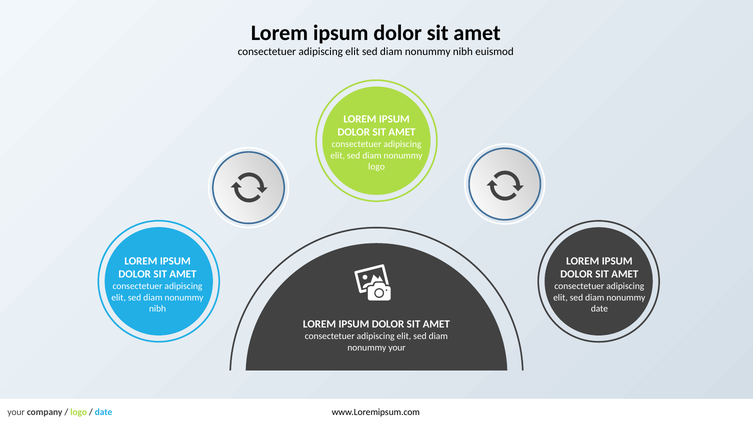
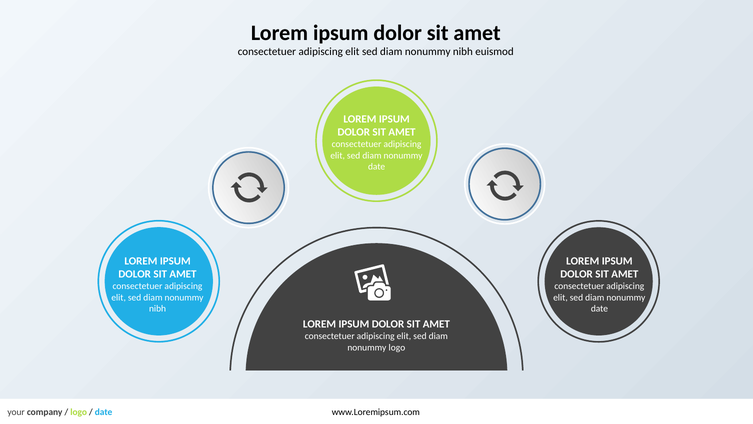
logo: logo -> date (377, 167)
nonummy your: your -> logo (397, 347)
